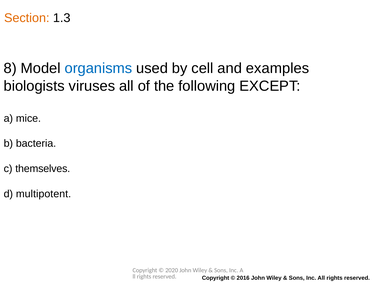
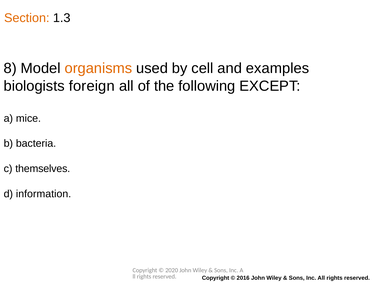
organisms colour: blue -> orange (98, 68)
viruses: viruses -> foreign (92, 86)
multipotent: multipotent -> information (44, 194)
